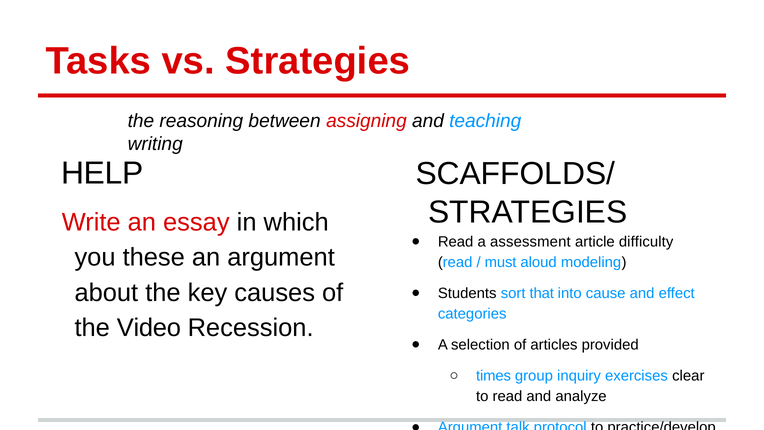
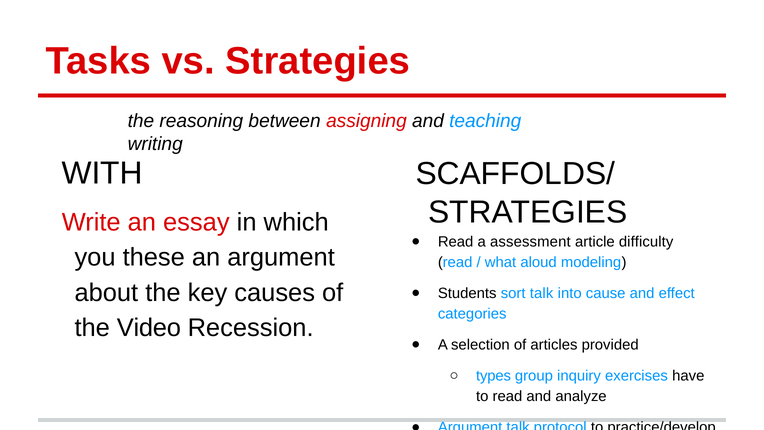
HELP: HELP -> WITH (102, 173)
must: must -> what (501, 262)
sort that: that -> talk (542, 293)
times: times -> types (494, 376)
clear: clear -> have (688, 376)
